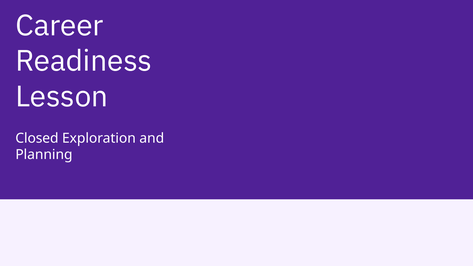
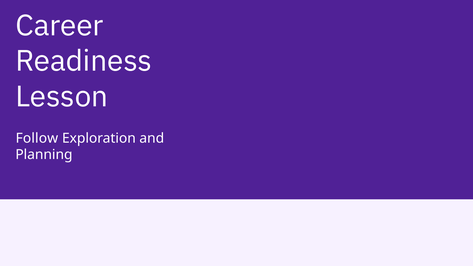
Closed: Closed -> Follow (37, 138)
